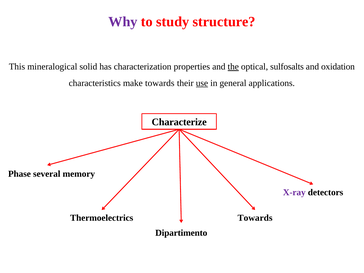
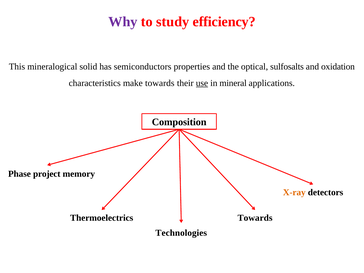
structure: structure -> efficiency (224, 22)
characterization: characterization -> semiconductors (143, 67)
the underline: present -> none (233, 67)
general: general -> mineral (233, 83)
Characterize: Characterize -> Composition (179, 122)
several: several -> project (47, 174)
X-ray colour: purple -> orange (294, 192)
Dipartimento: Dipartimento -> Technologies (181, 233)
